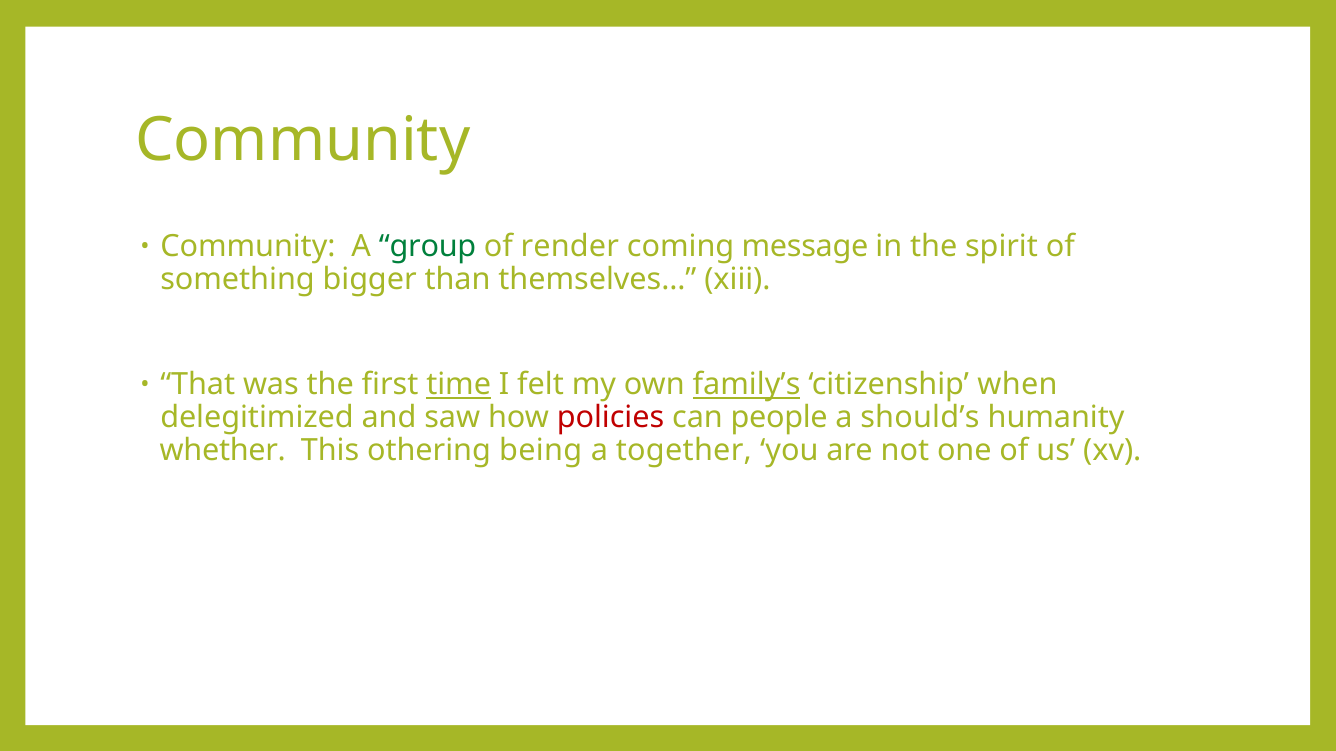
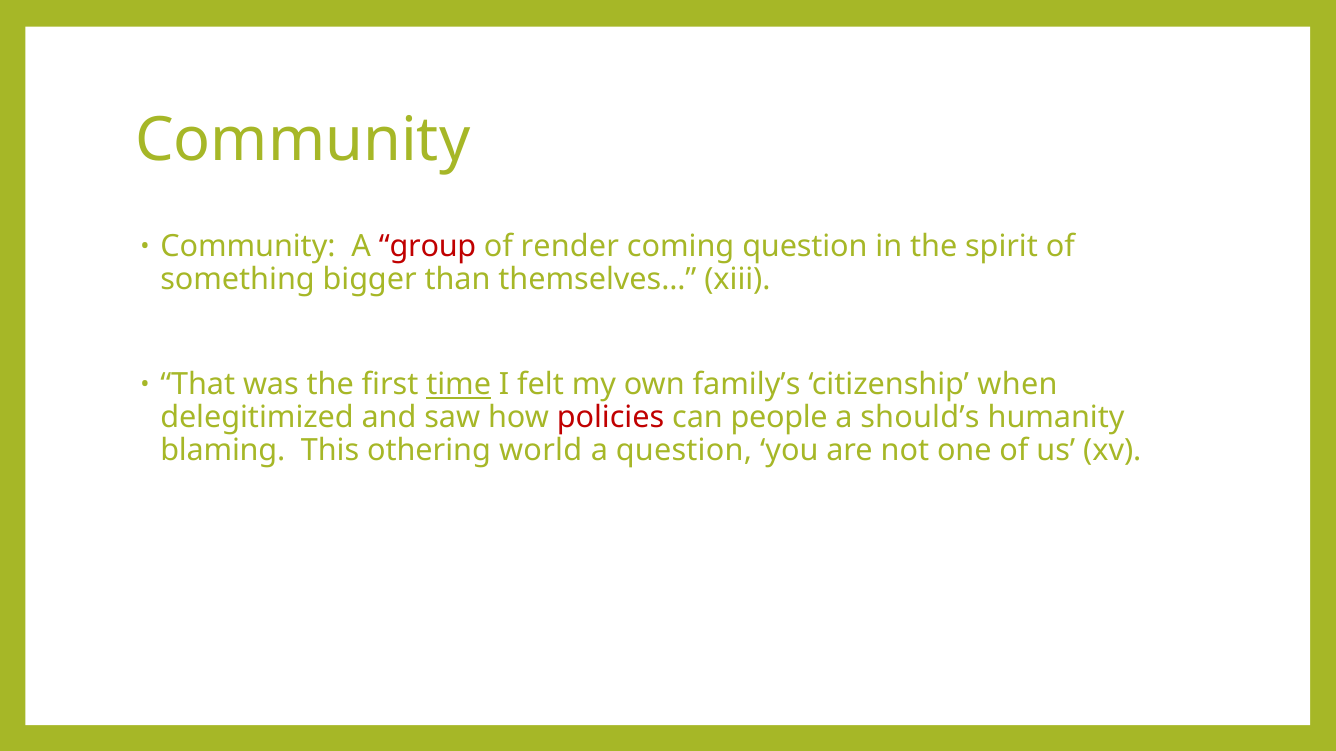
group colour: green -> red (428, 247)
coming message: message -> question (805, 247)
family’s underline: present -> none (747, 385)
whether: whether -> blaming (223, 451)
being: being -> world (541, 451)
a together: together -> question (684, 451)
